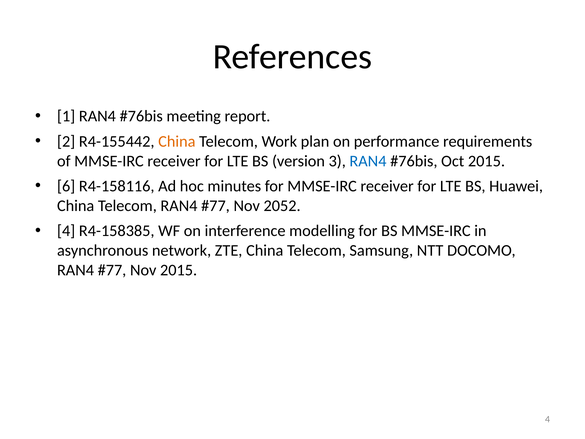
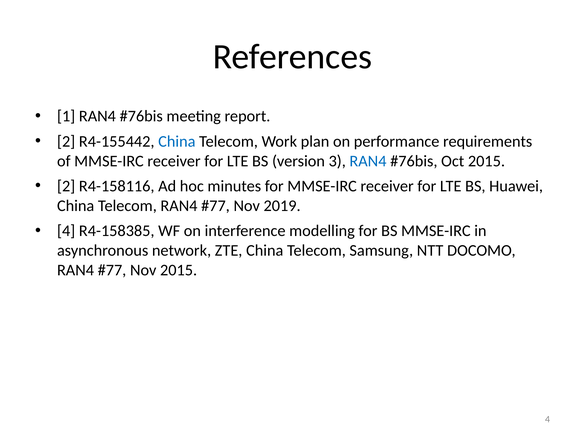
China colour: orange -> blue (177, 141)
6: 6 -> 2 (66, 186)
2052: 2052 -> 2019 (282, 206)
